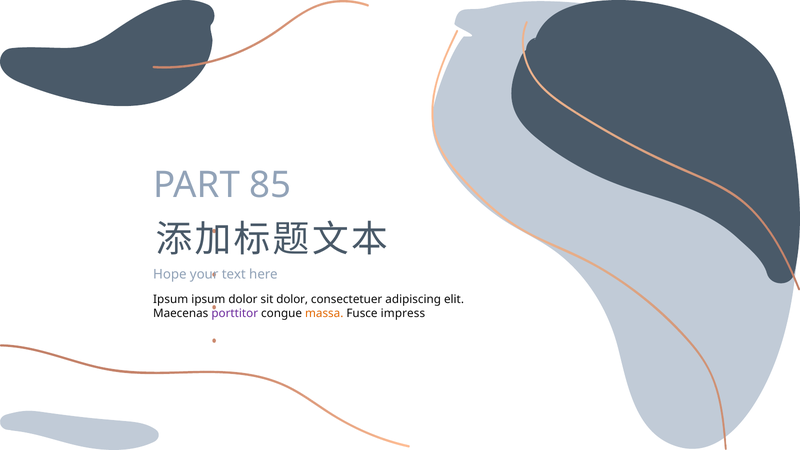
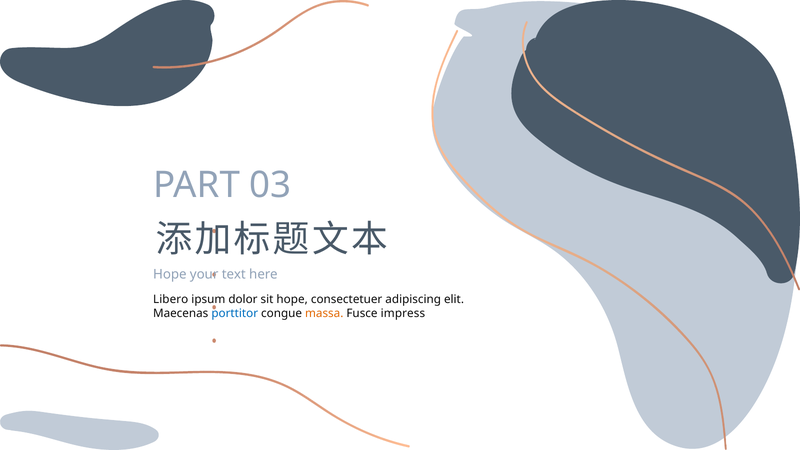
85: 85 -> 03 (270, 185)
Ipsum: Ipsum -> Libero (171, 300)
sit dolor: dolor -> hope (292, 300)
porttitor colour: purple -> blue (235, 314)
